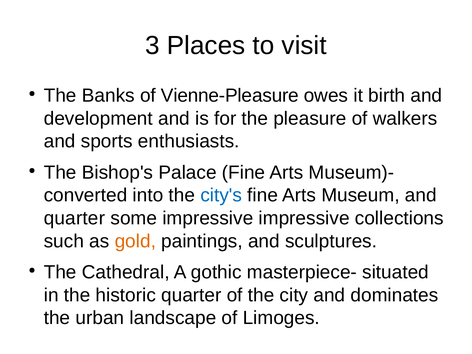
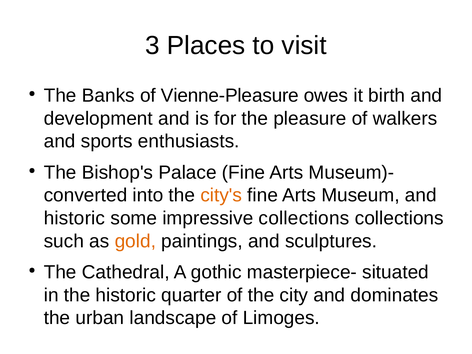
city's colour: blue -> orange (221, 195)
quarter: quarter -> historic (74, 218)
impressive impressive: impressive -> collections (304, 218)
